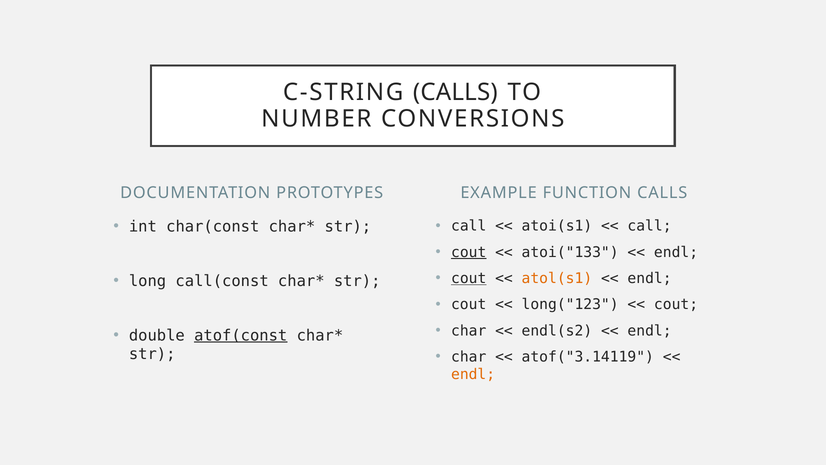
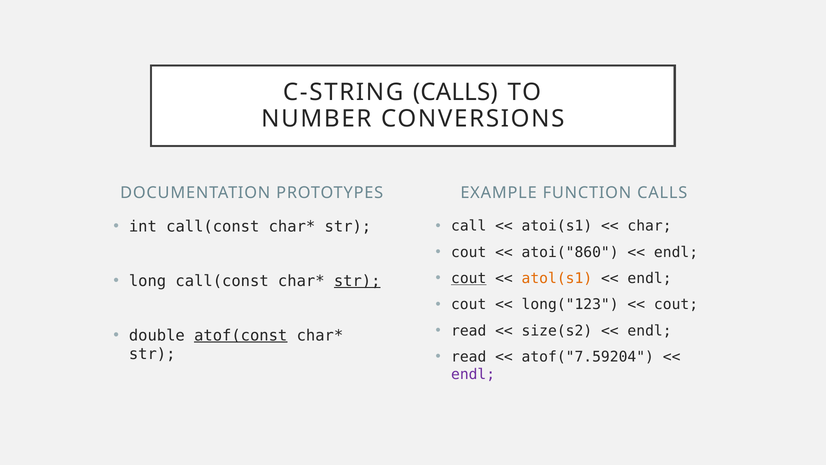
int char(const: char(const -> call(const (213, 226)
call: call -> char (650, 226)
cout underline: present -> none (469, 252)
atoi("133: atoi("133 -> atoi("860 (570, 252)
str underline: none -> present (357, 281)
char: char -> read (469, 331)
endl(s2: endl(s2 -> size(s2 (557, 331)
char: char -> read (469, 357)
atof("3.14119: atof("3.14119 -> atof("7.59204 (588, 357)
endl colour: orange -> purple (473, 374)
